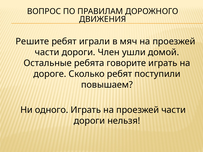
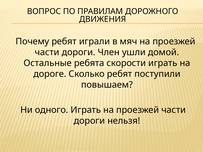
Решите: Решите -> Почему (32, 42)
говорите: говорите -> скорости (126, 63)
